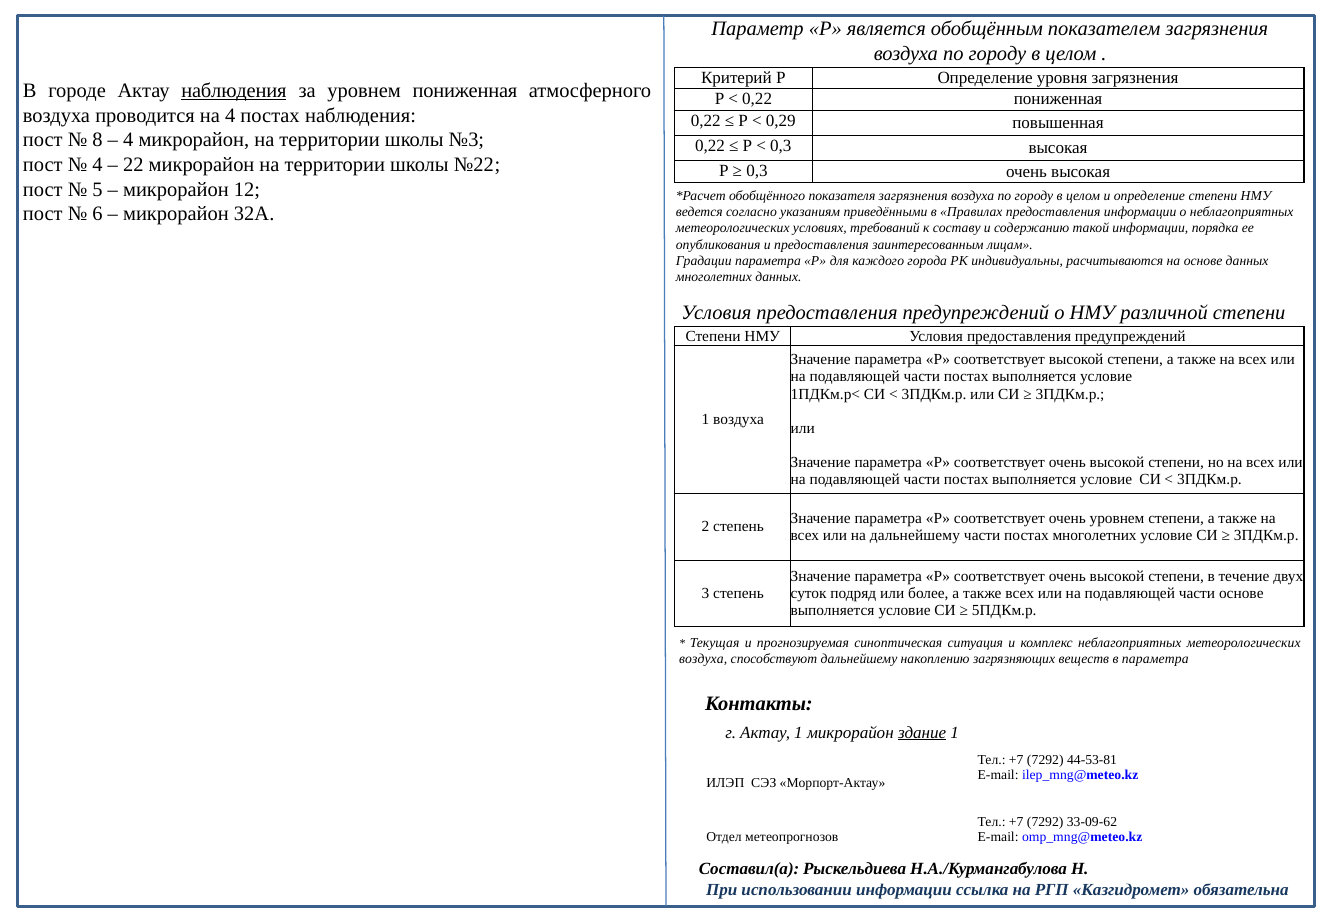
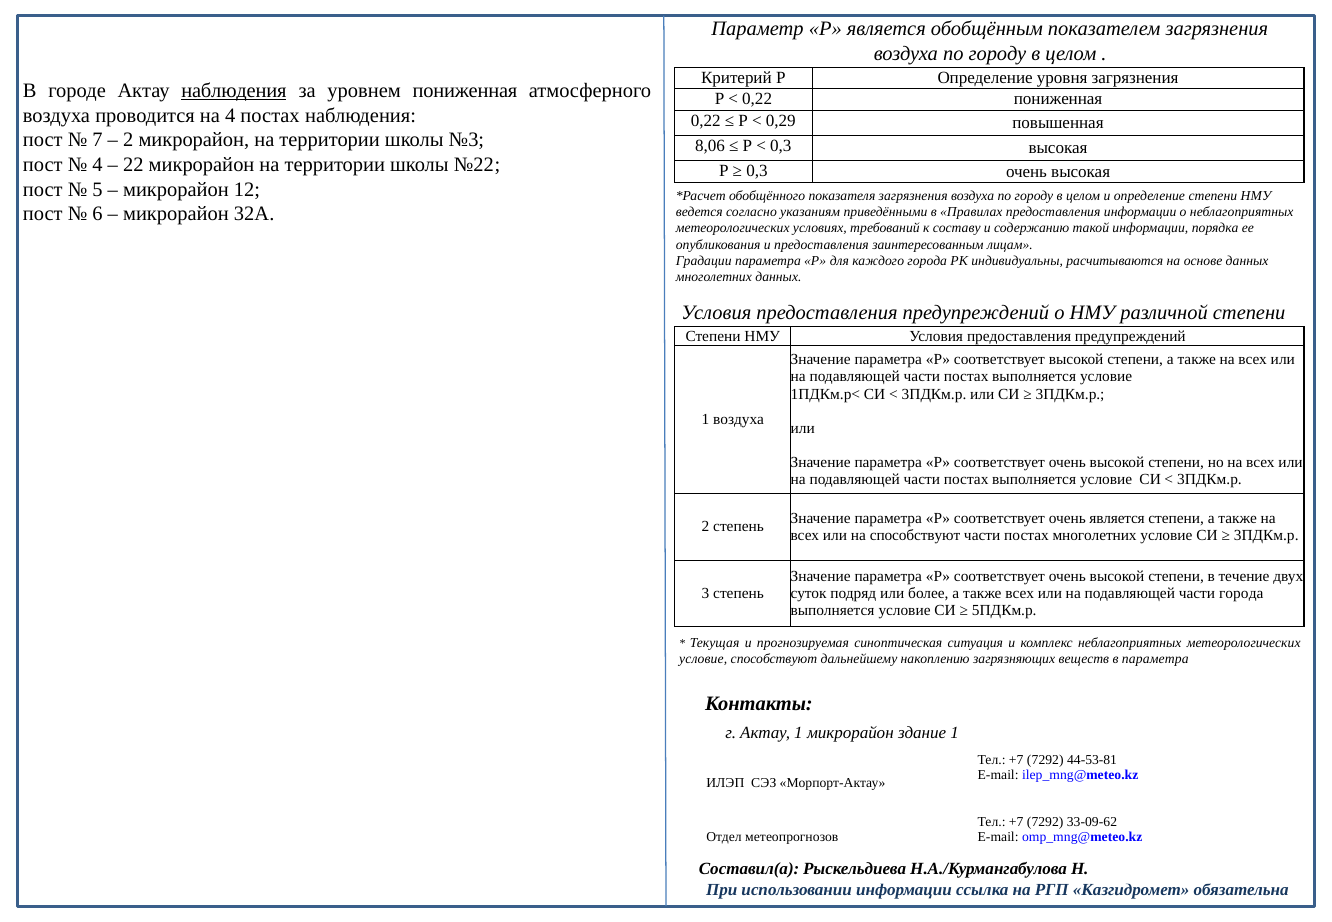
8: 8 -> 7 (97, 140)
4: 4 -> 2 (128, 140)
0,22: 0,22 -> 8,06 (710, 146)
очень уровнем: уровнем -> является (1117, 518)
на дальнейшему: дальнейшему -> способствуют (915, 535)
части основе: основе -> города (1241, 593)
воздуха: воздуха -> условие (703, 659)
здание underline: present -> none (922, 733)
